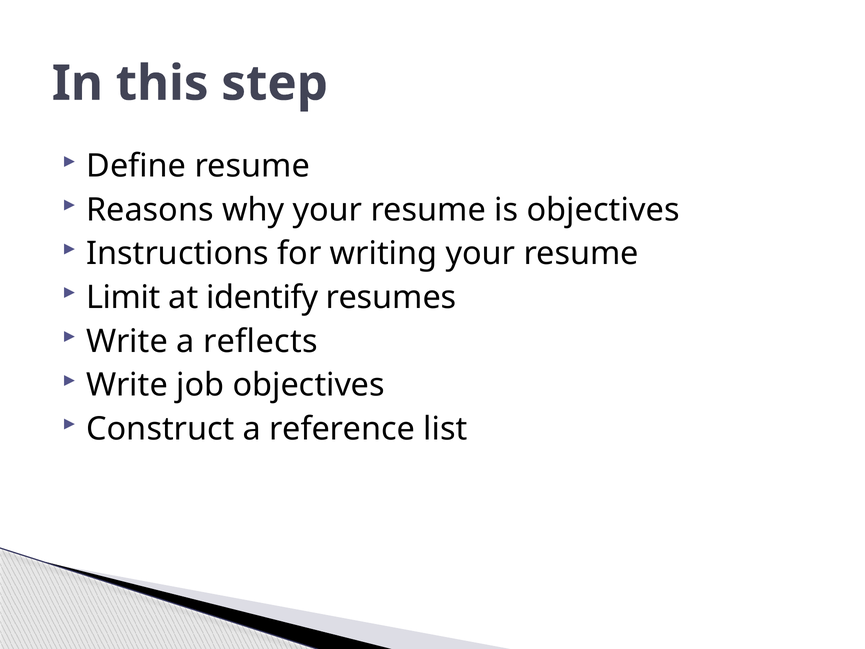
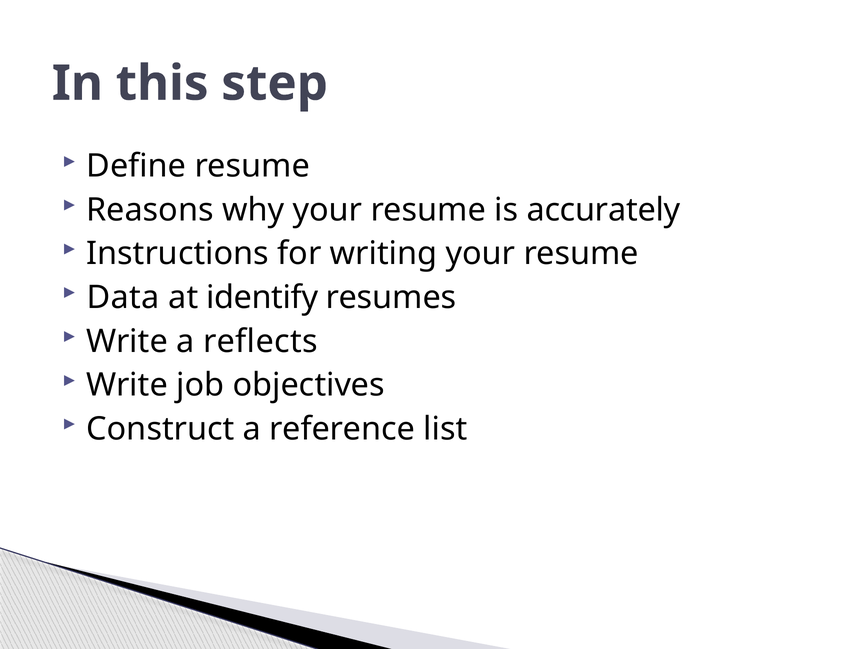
is objectives: objectives -> accurately (603, 210)
Limit: Limit -> Data (123, 297)
